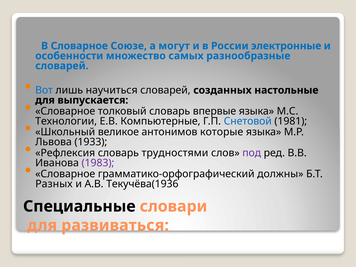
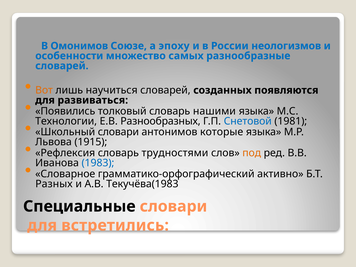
В Словарное: Словарное -> Омонимов (79, 46)
могут: могут -> эпоху (174, 46)
электронные: электронные -> неологизмов (286, 46)
Вот colour: blue -> orange (44, 90)
настольные: настольные -> появляются (286, 90)
выпускается: выпускается -> развиваться (93, 100)
Словарное: Словарное -> Появились (65, 111)
впервые: впервые -> нашими (214, 111)
Компьютерные: Компьютерные -> Разнообразных (160, 121)
Школьный великое: великое -> словари (118, 132)
1933: 1933 -> 1915 (91, 142)
под colour: purple -> orange (252, 153)
1983 colour: purple -> blue (98, 163)
должны: должны -> активно (280, 174)
Текучёва(1936: Текучёва(1936 -> Текучёва(1983 (142, 184)
развиваться: развиваться -> встретились (115, 225)
